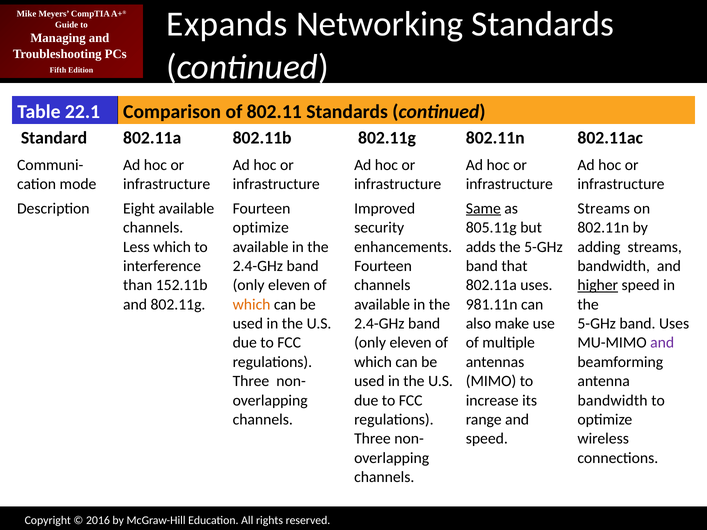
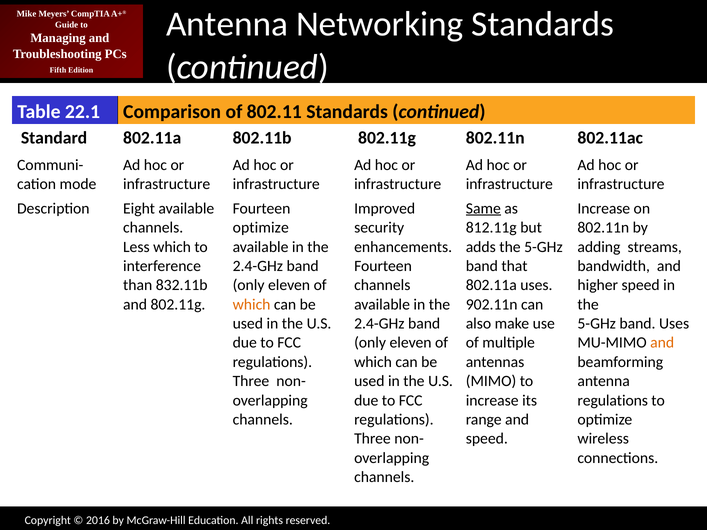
Expands: Expands -> Antenna (227, 24)
Streams: Streams -> Increase (604, 209)
805.11g: 805.11g -> 812.11g (491, 228)
152.11b: 152.11b -> 832.11b (182, 285)
higher underline: present -> none (598, 285)
981.11n: 981.11n -> 902.11n (492, 305)
and colour: purple -> orange (662, 343)
bandwidth: bandwidth -> regulations (613, 401)
